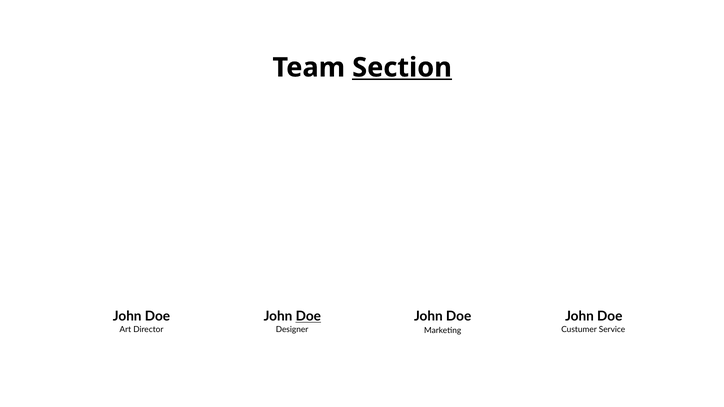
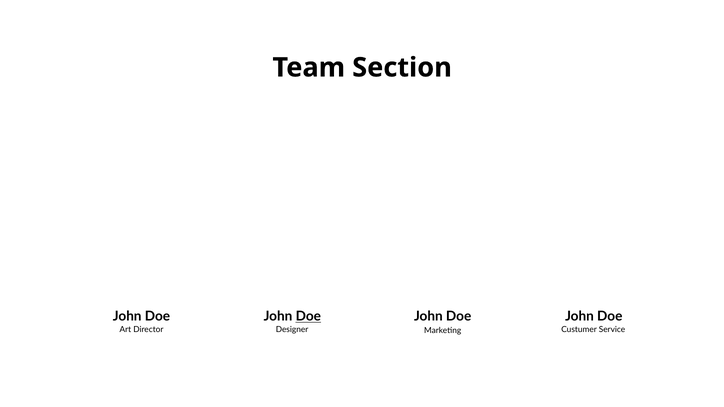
Section underline: present -> none (402, 68)
